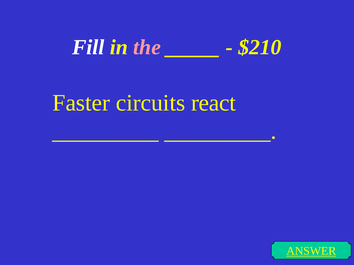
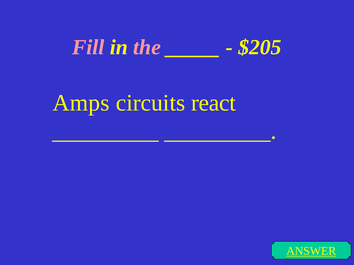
Fill colour: white -> pink (88, 47)
$210: $210 -> $205 (260, 47)
Faster: Faster -> Amps (81, 103)
